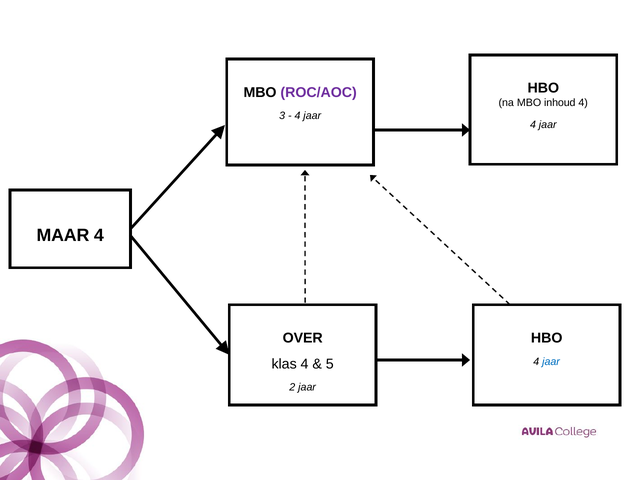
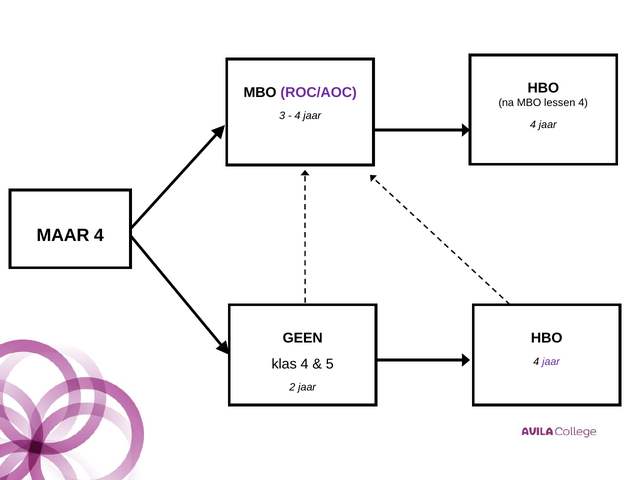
inhoud: inhoud -> lessen (560, 103)
OVER: OVER -> GEEN (303, 338)
jaar colour: blue -> purple (551, 362)
